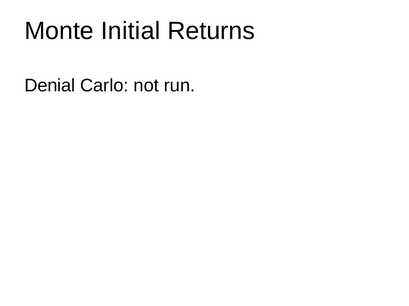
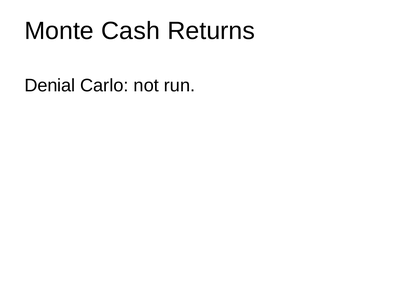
Initial: Initial -> Cash (131, 31)
